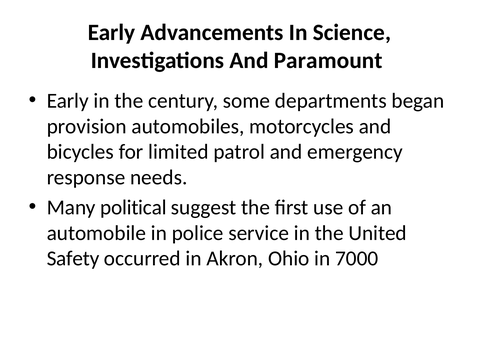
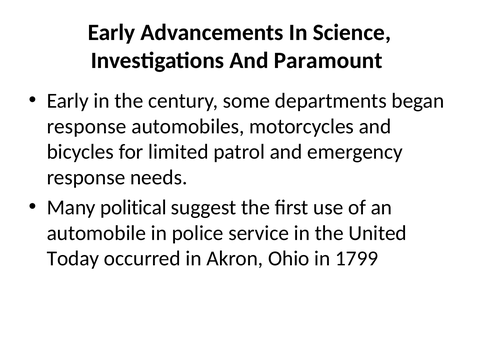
provision: provision -> response (87, 126)
Safety: Safety -> Today (73, 258)
7000: 7000 -> 1799 (357, 258)
